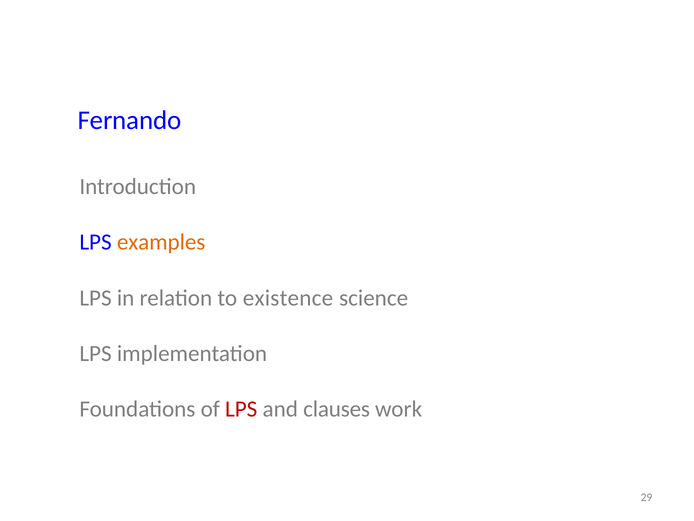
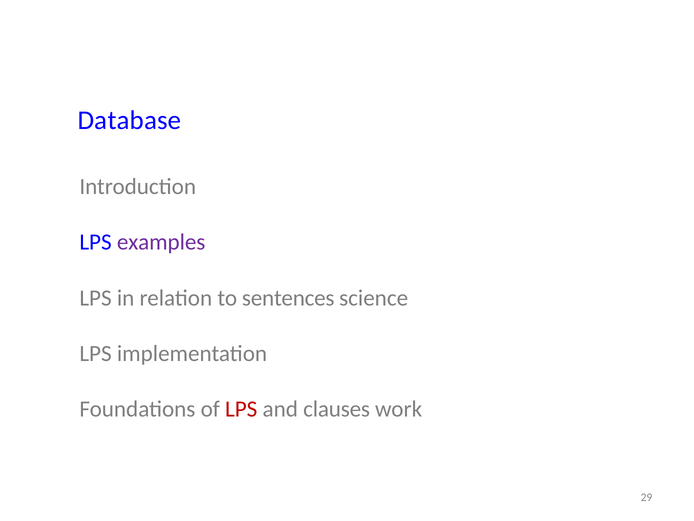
Fernando: Fernando -> Database (129, 120)
examples colour: orange -> purple (161, 242)
existence: existence -> sentences (288, 298)
